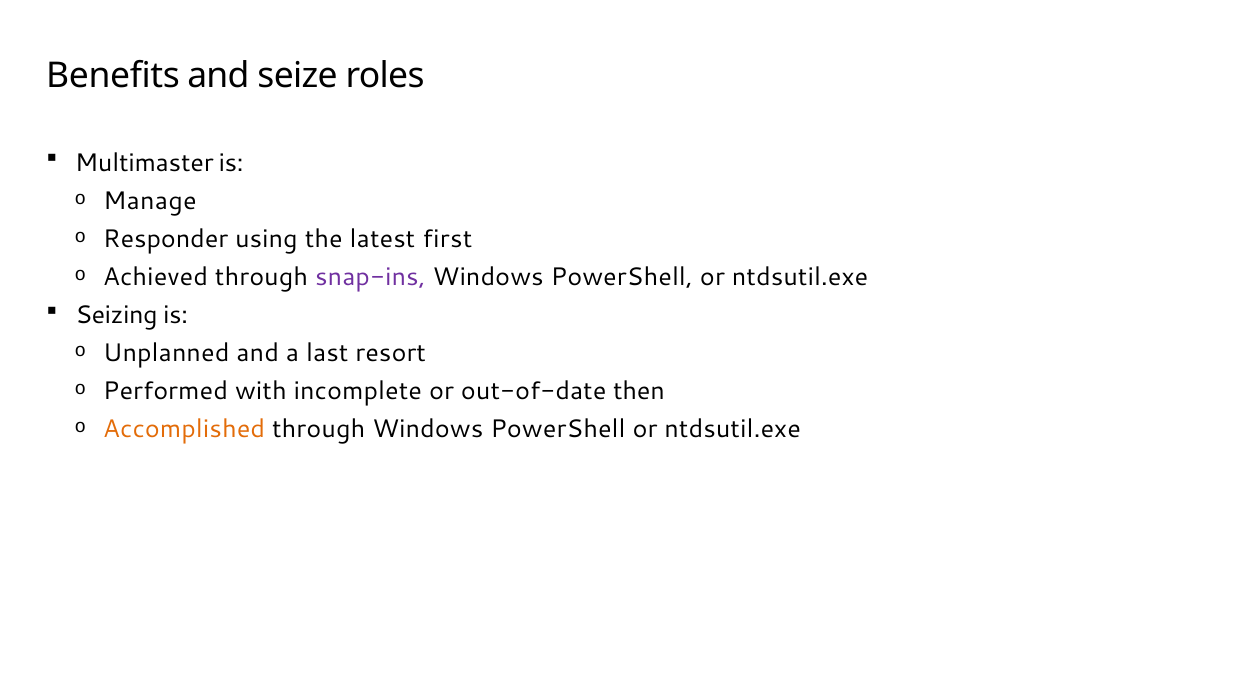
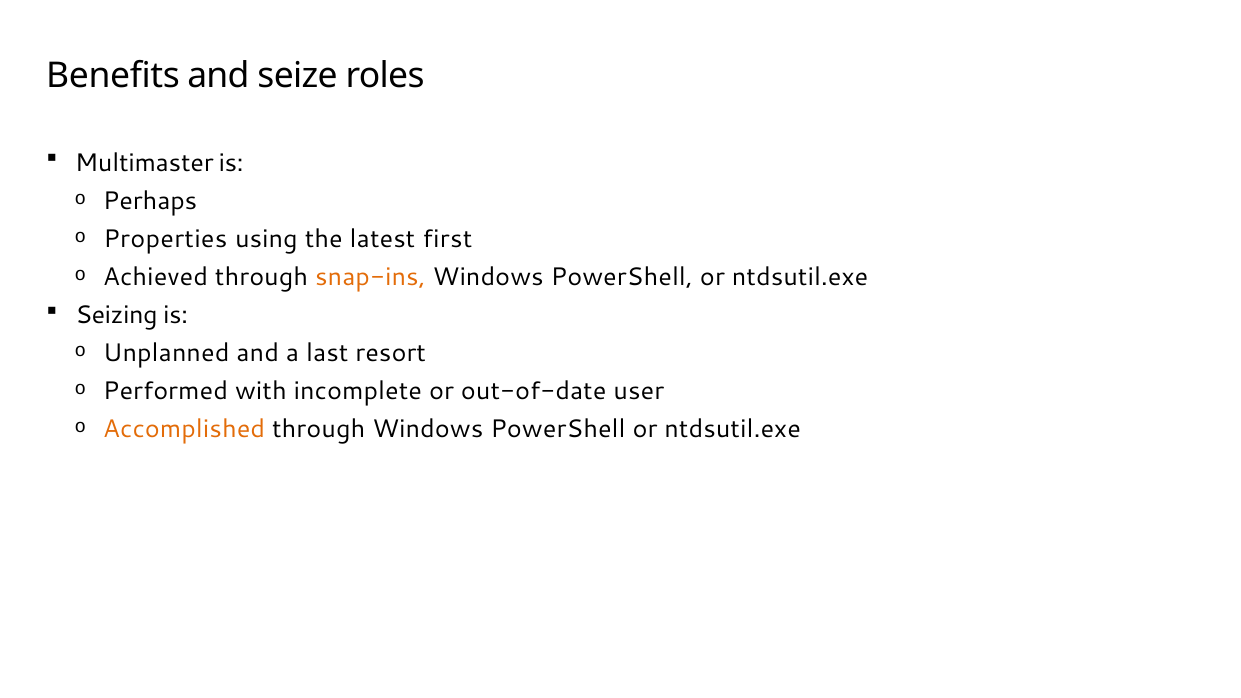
Manage: Manage -> Perhaps (150, 201)
Responder: Responder -> Properties (165, 239)
snap-ins colour: purple -> orange (370, 277)
then: then -> user (639, 391)
